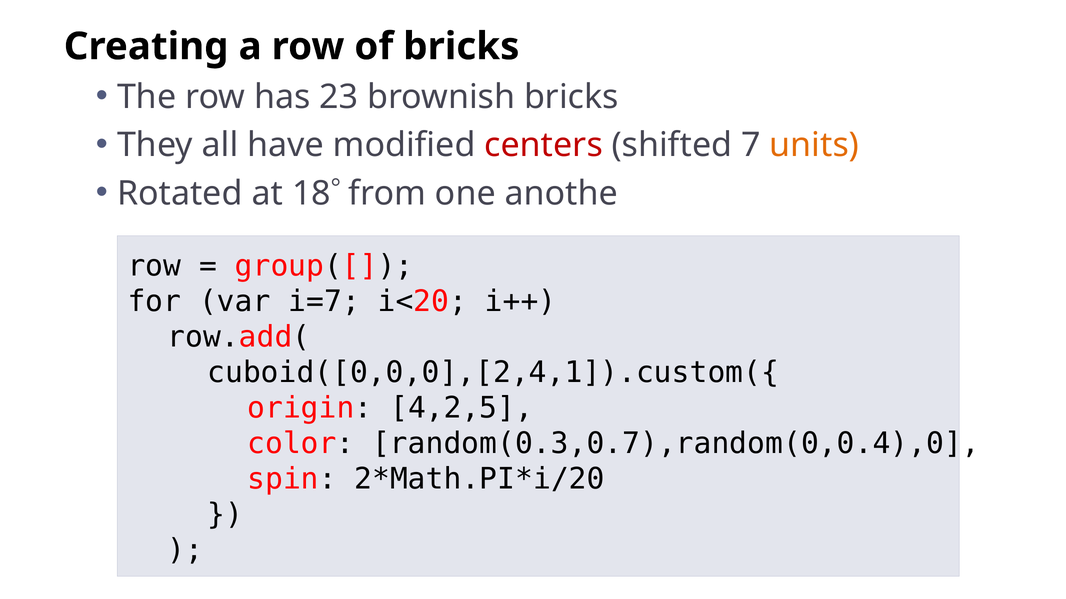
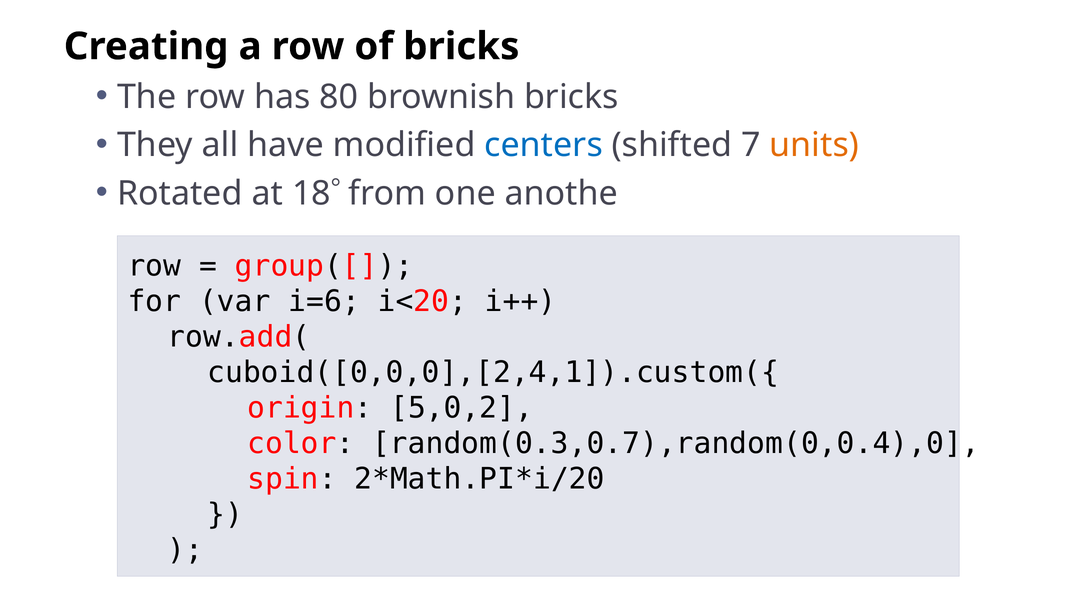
23: 23 -> 80 (339, 97)
centers colour: red -> blue (544, 145)
i=7: i=7 -> i=6 (324, 302)
4,2,5: 4,2,5 -> 5,0,2 (462, 408)
